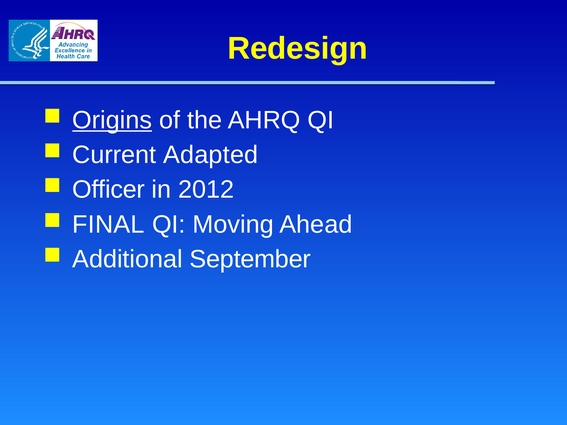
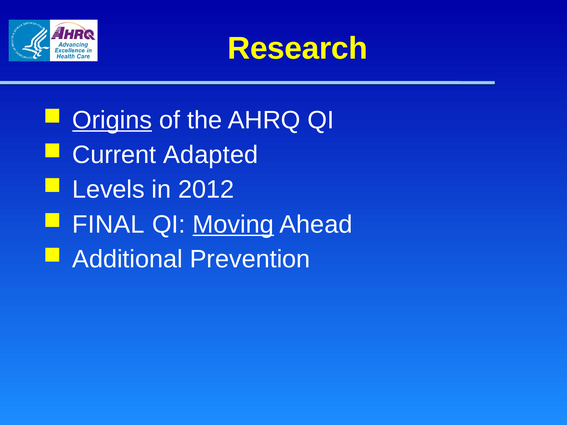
Redesign: Redesign -> Research (298, 49)
Officer: Officer -> Levels (108, 190)
Moving underline: none -> present (233, 225)
September: September -> Prevention (250, 259)
